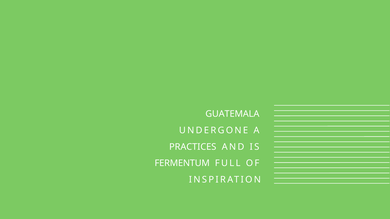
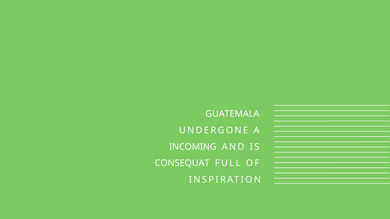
PRACTICES: PRACTICES -> INCOMING (193, 147)
FERMENTUM: FERMENTUM -> CONSEQUAT (182, 163)
